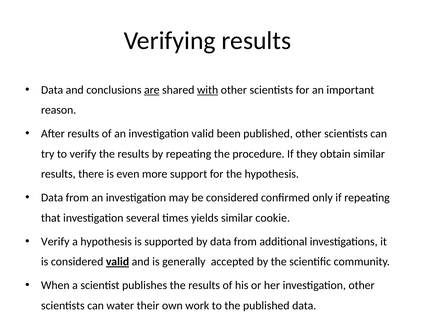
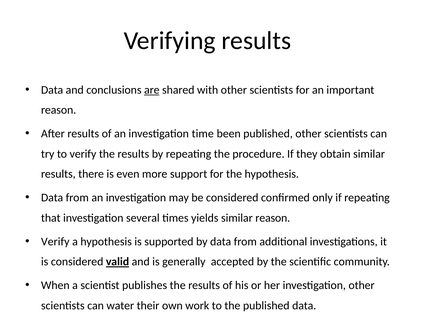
with underline: present -> none (208, 90)
investigation valid: valid -> time (203, 134)
similar cookie: cookie -> reason (273, 218)
